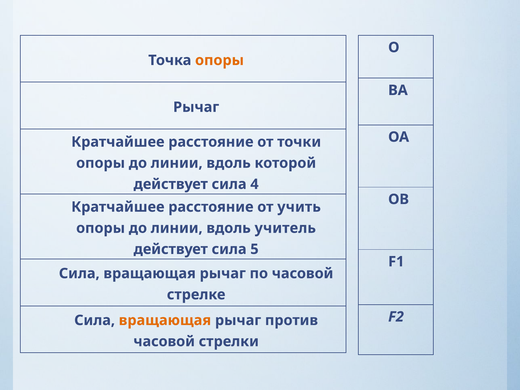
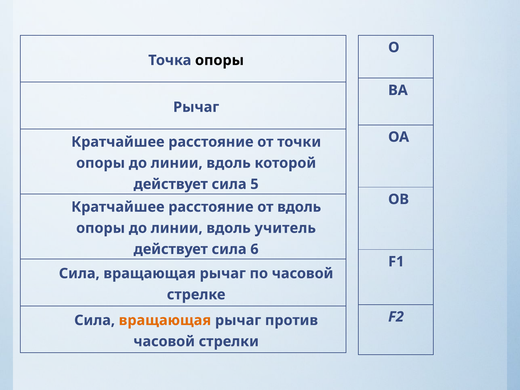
опоры colour: orange -> black (220, 60)
4: 4 -> 5 (254, 184)
от учить: учить -> вдоль (299, 207)
5: 5 -> 6 (254, 249)
